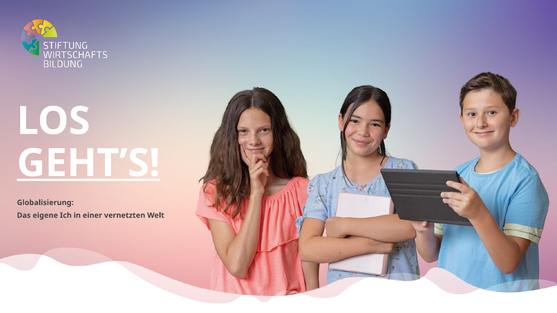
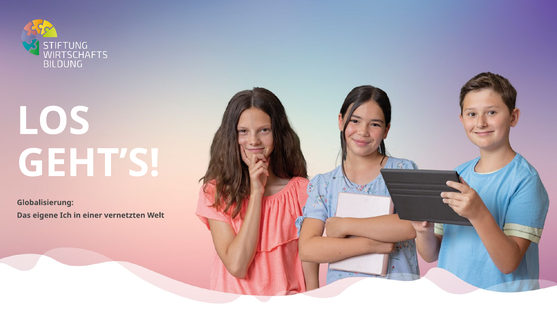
GEHT’S underline: present -> none (89, 163)
